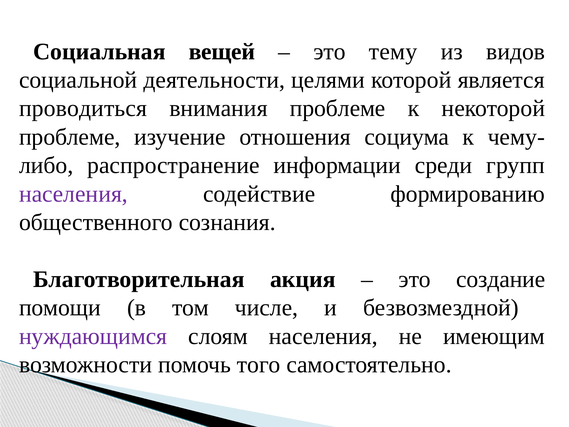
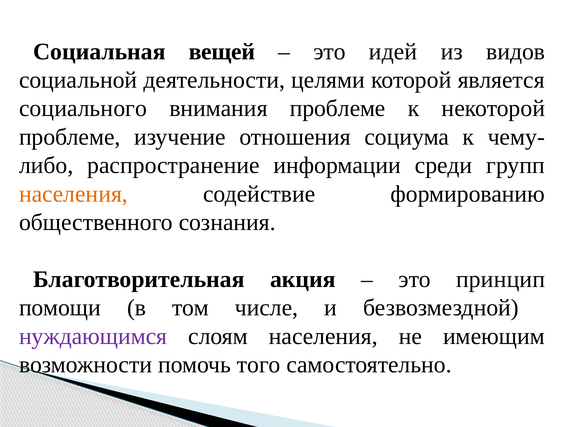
тему: тему -> идей (393, 52)
проводиться: проводиться -> социального (83, 108)
населения colour: purple -> orange (73, 194)
создание: создание -> принцип (501, 279)
